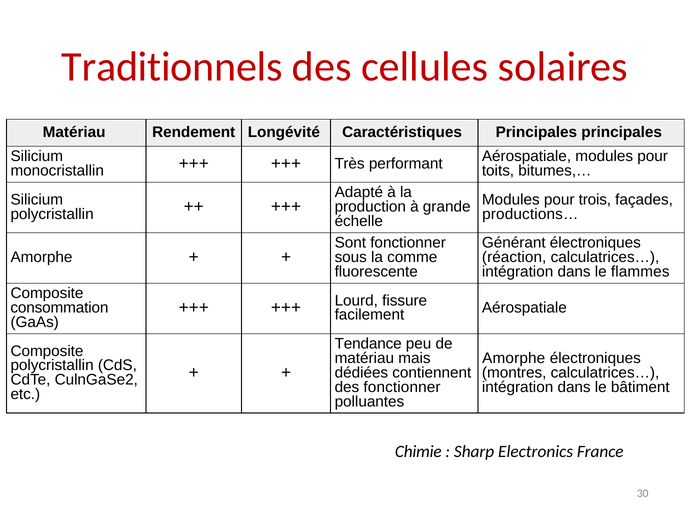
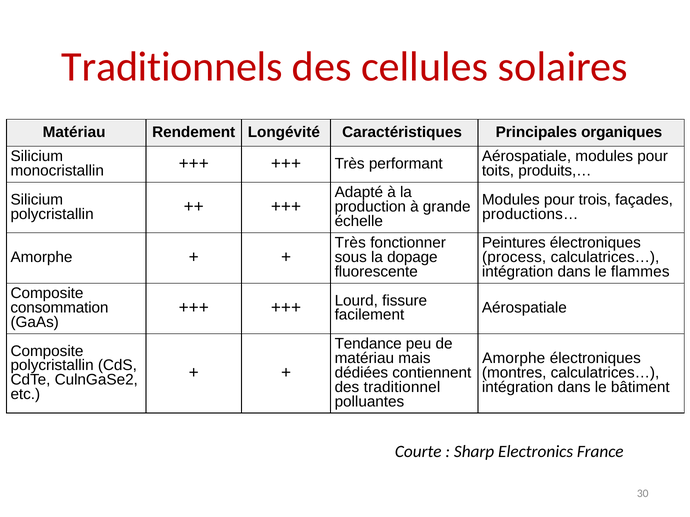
Principales principales: principales -> organiques (622, 132)
bitumes,…: bitumes,… -> produits,… (555, 171)
Sont: Sont -> Très (350, 243)
Générant: Générant -> Peintures (514, 243)
comme: comme -> dopage (412, 257)
réaction: réaction -> process (514, 257)
des fonctionner: fonctionner -> traditionnel (402, 387)
Chimie: Chimie -> Courte (418, 452)
